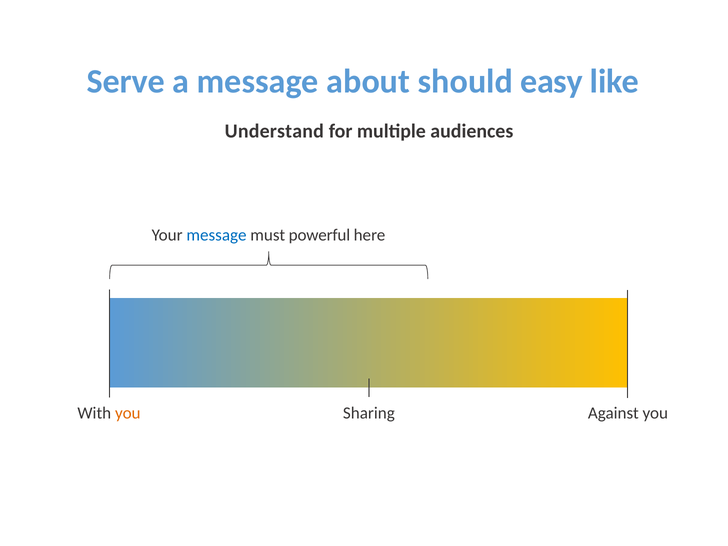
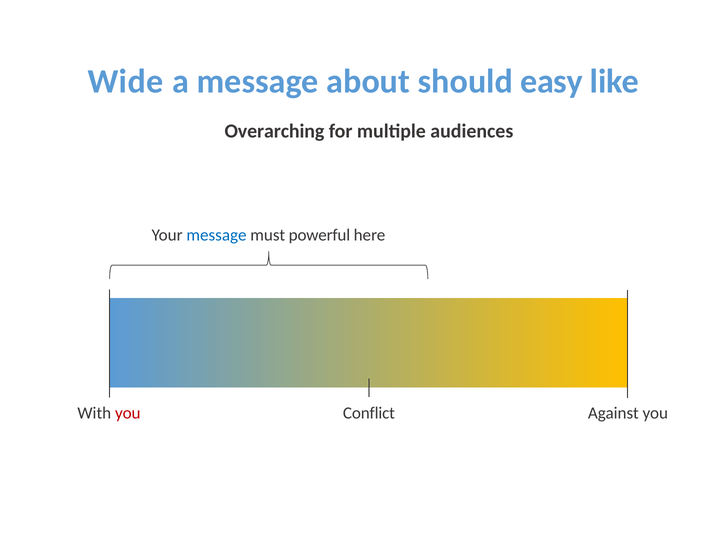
Serve: Serve -> Wide (126, 82)
Understand: Understand -> Overarching (274, 131)
you colour: orange -> red (128, 413)
Sharing: Sharing -> Conflict (369, 413)
